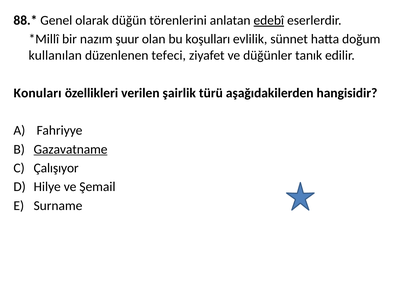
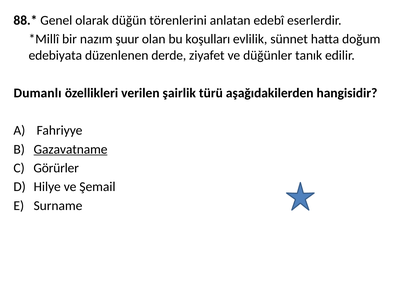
edebî underline: present -> none (269, 20)
kullanılan: kullanılan -> edebiyata (55, 55)
tefeci: tefeci -> derde (169, 55)
Konuları: Konuları -> Dumanlı (38, 93)
Çalışıyor: Çalışıyor -> Görürler (56, 168)
